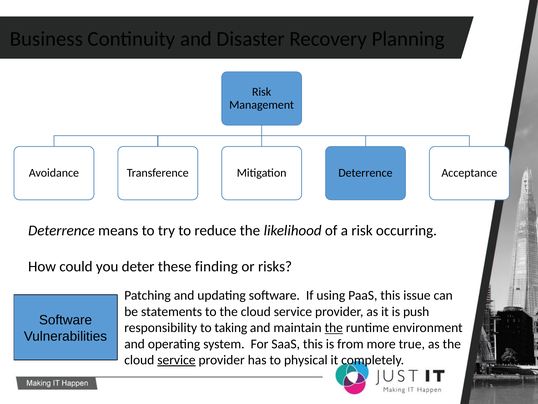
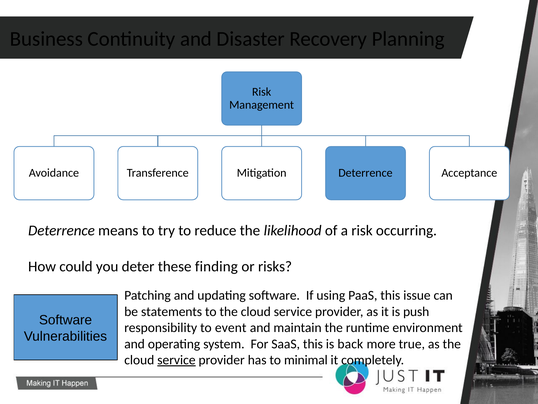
taking: taking -> event (231, 327)
the underline: present -> none (334, 327)
from: from -> back (350, 344)
physical: physical -> minimal (306, 360)
